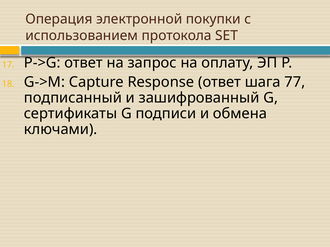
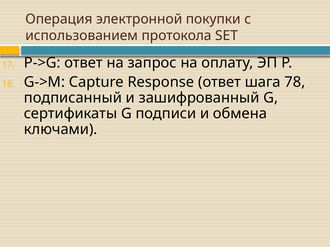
77: 77 -> 78 (295, 82)
